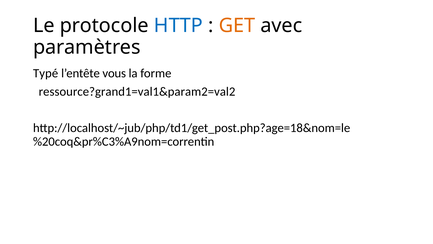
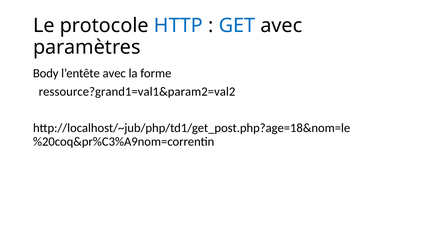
GET colour: orange -> blue (237, 26)
Typé: Typé -> Body (46, 73)
l’entête vous: vous -> avec (114, 73)
